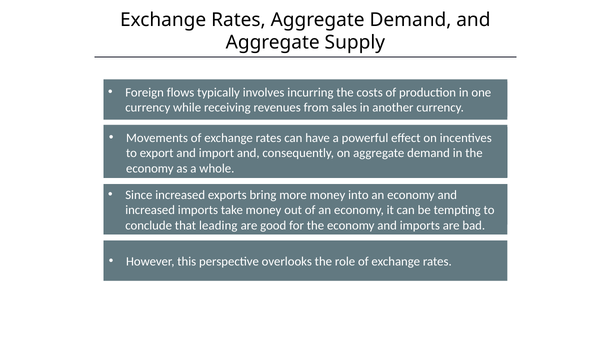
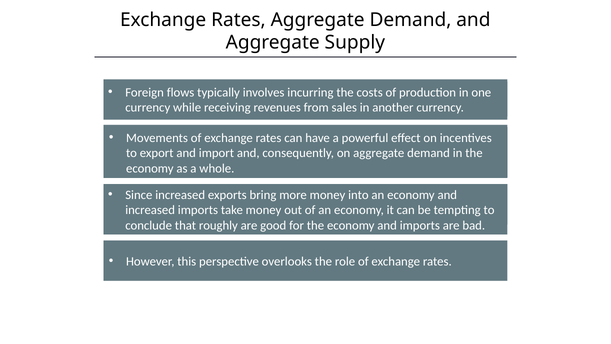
leading: leading -> roughly (218, 225)
